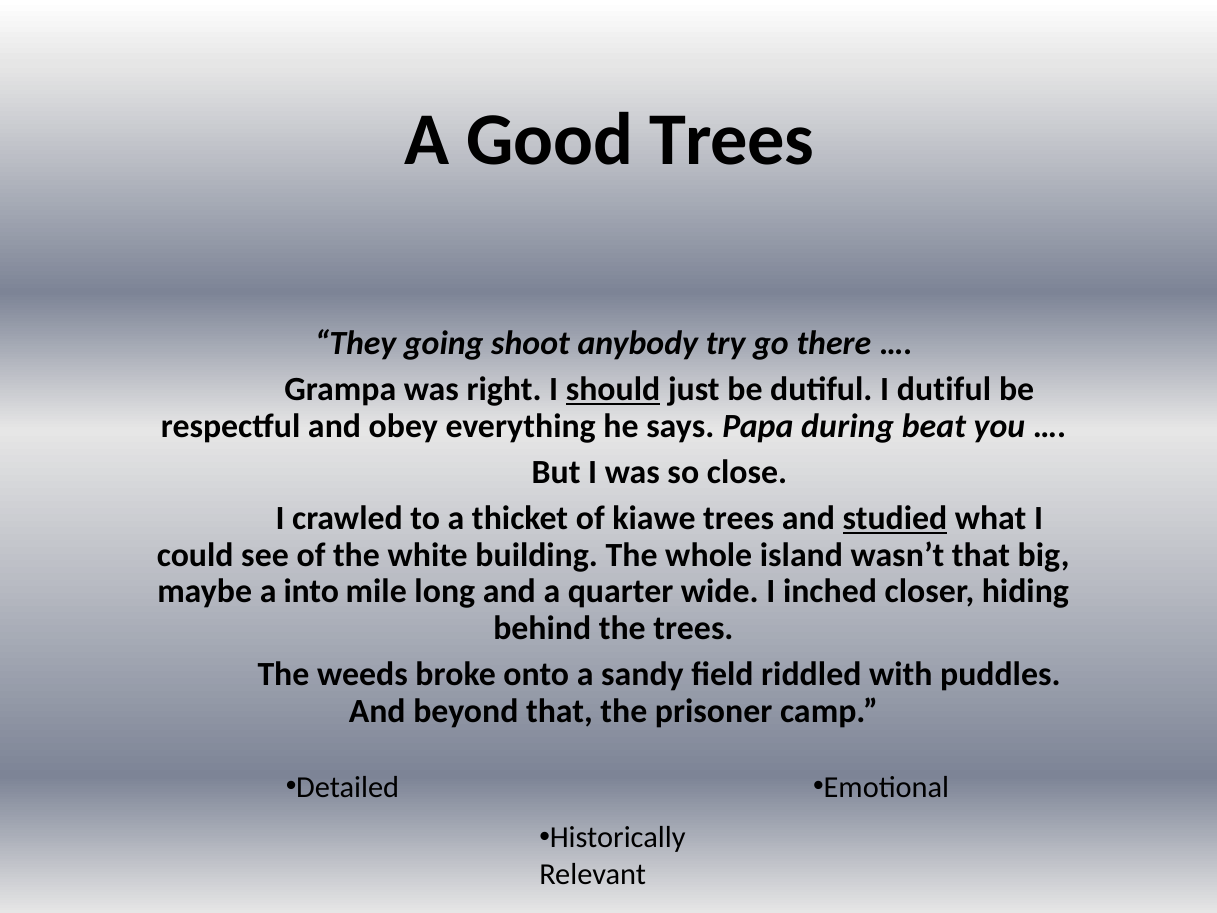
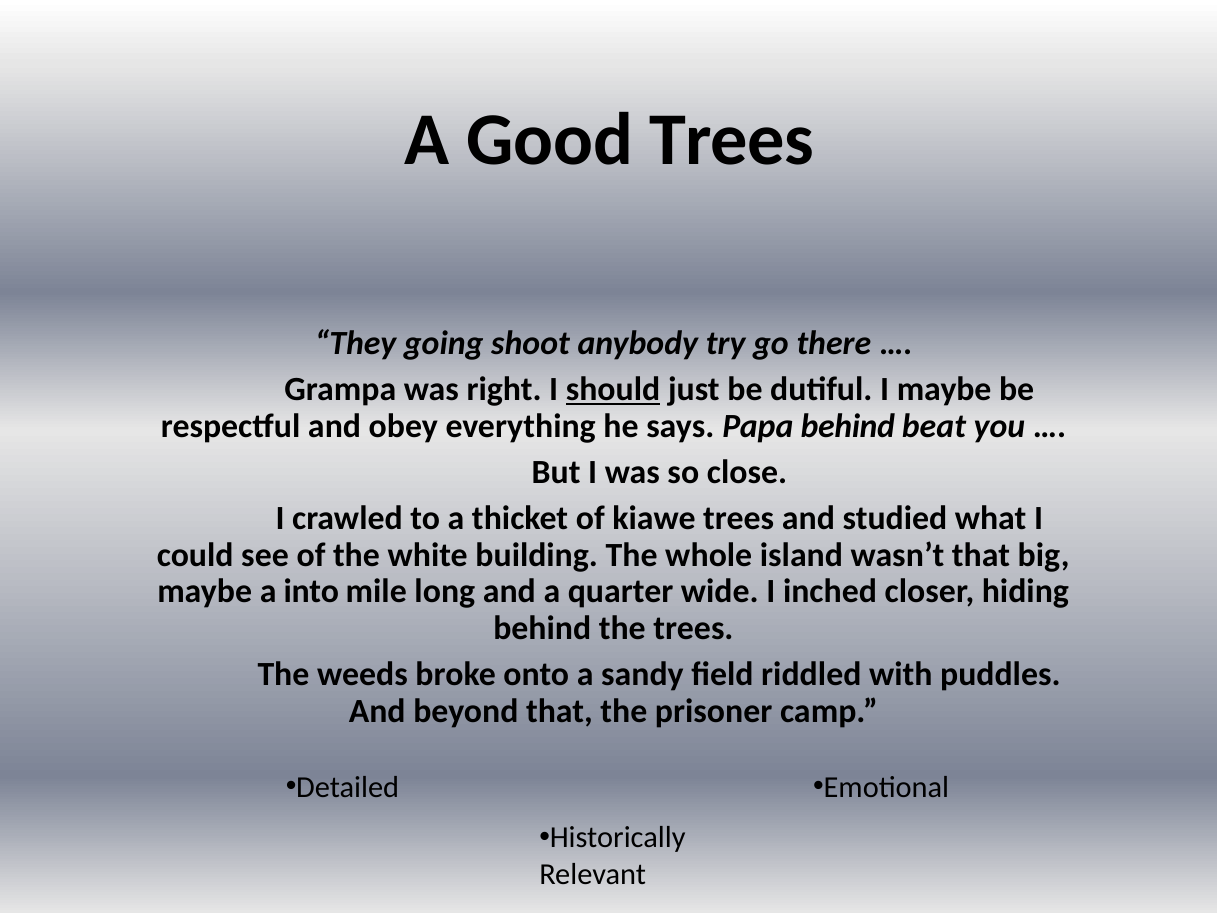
I dutiful: dutiful -> maybe (944, 389)
Papa during: during -> behind (848, 426)
studied underline: present -> none (895, 518)
